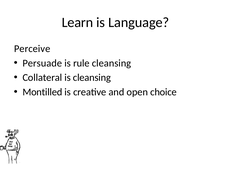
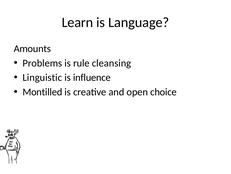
Perceive: Perceive -> Amounts (32, 48)
Persuade: Persuade -> Problems (42, 63)
Collateral: Collateral -> Linguistic (42, 77)
is cleansing: cleansing -> influence (92, 77)
